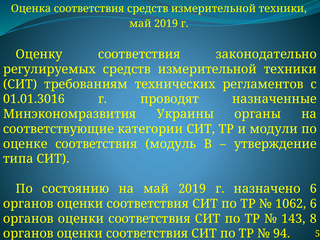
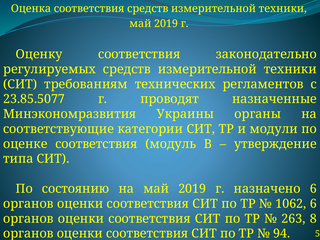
01.01.3016: 01.01.3016 -> 23.85.5077 (34, 99)
143: 143 -> 263 (293, 219)
